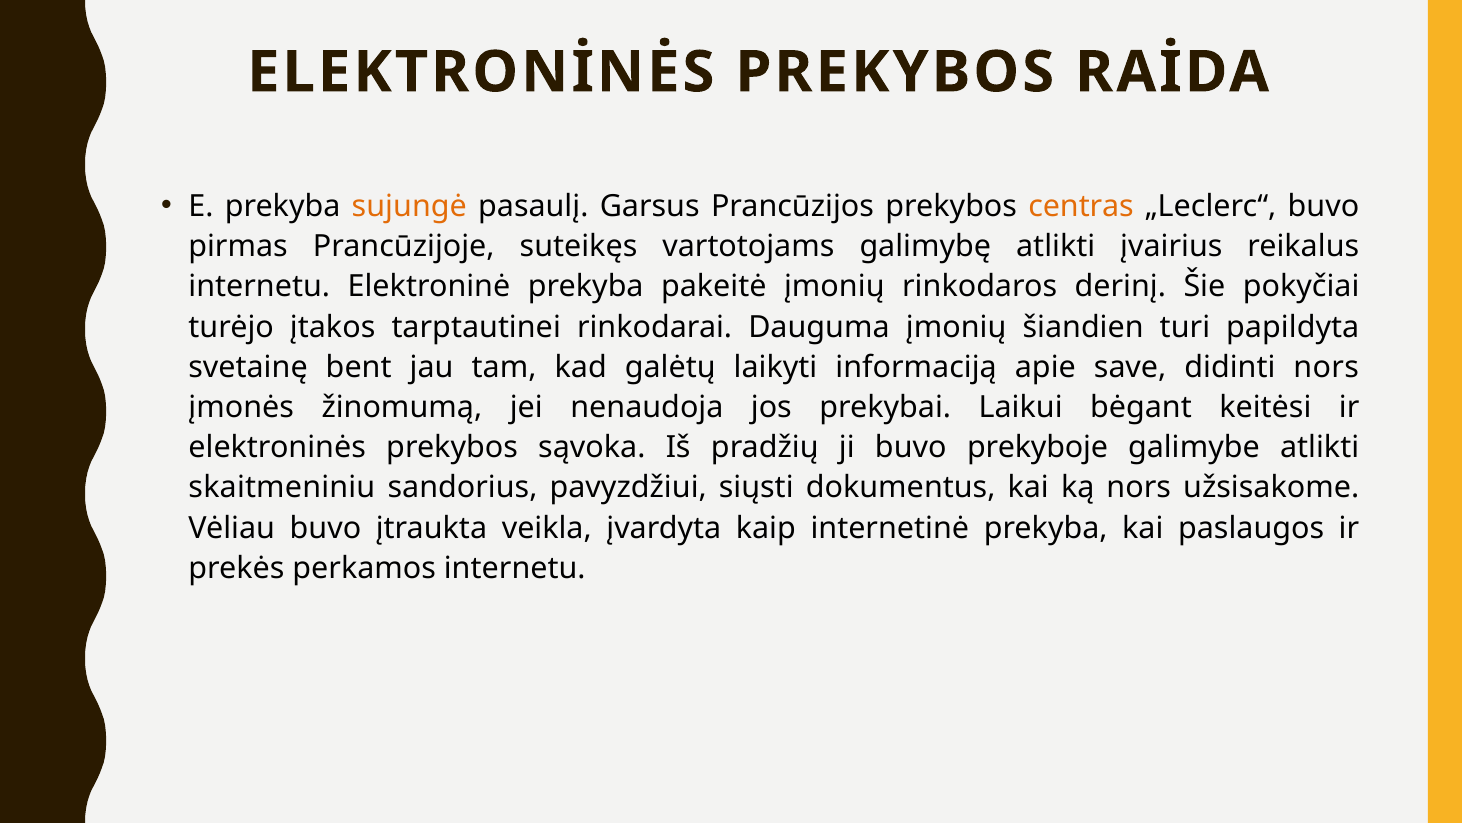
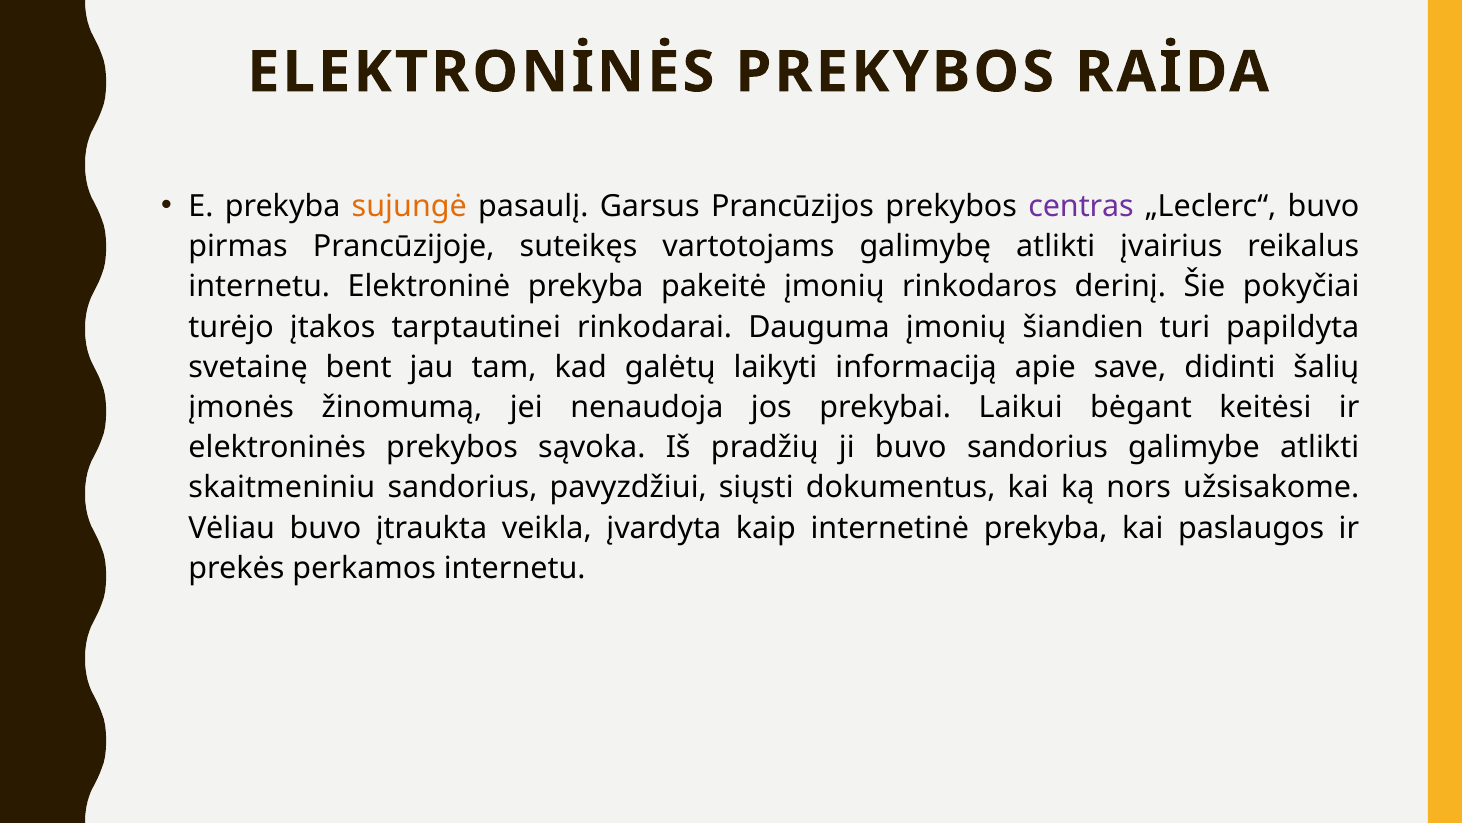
centras colour: orange -> purple (1081, 206)
didinti nors: nors -> šalių (1326, 367)
buvo prekyboje: prekyboje -> sandorius (1037, 447)
